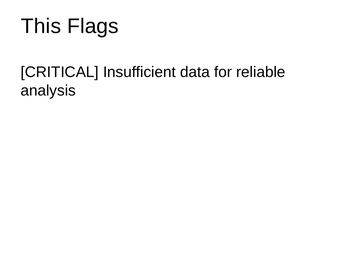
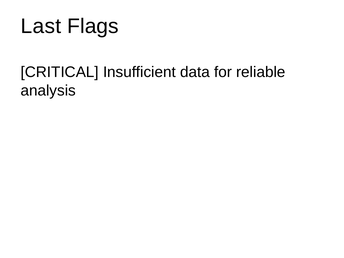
This: This -> Last (41, 26)
